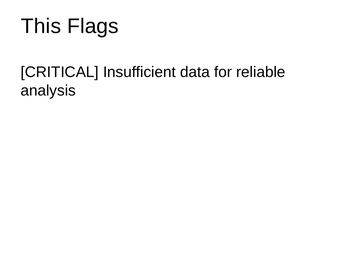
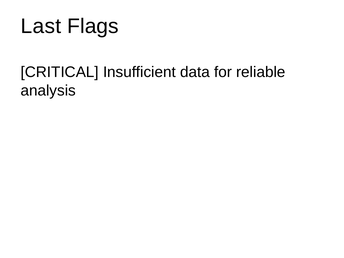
This: This -> Last (41, 26)
